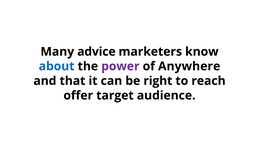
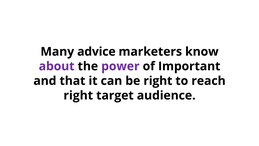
about colour: blue -> purple (57, 66)
Anywhere: Anywhere -> Important (189, 66)
offer: offer -> right (78, 95)
